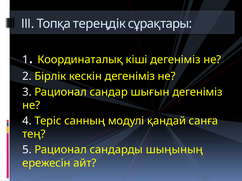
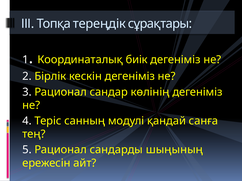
кіші: кіші -> биік (137, 60)
шығын: шығын -> көлінің (150, 92)
